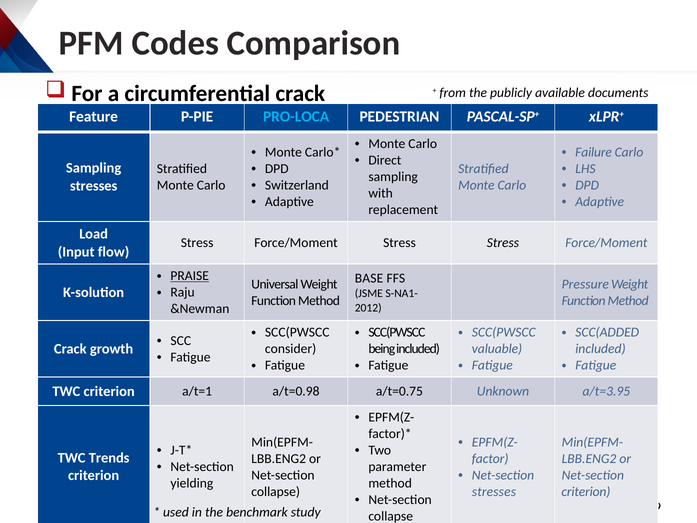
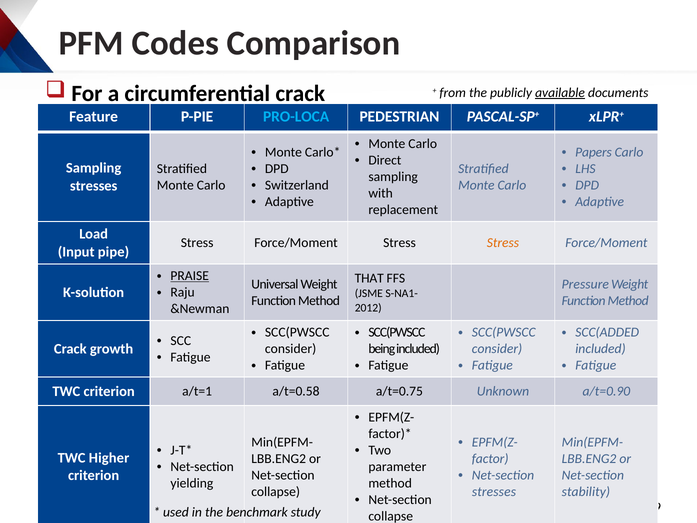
available underline: none -> present (560, 93)
Failure: Failure -> Papers (594, 152)
Stress colour: black -> orange (503, 243)
flow: flow -> pipe (114, 252)
BASE: BASE -> THAT (369, 278)
valuable: valuable -> consider (497, 349)
a/t=0.98: a/t=0.98 -> a/t=0.58 (296, 391)
a/t=3.95: a/t=3.95 -> a/t=0.90 (606, 391)
Trends: Trends -> Higher (109, 458)
criterion: criterion -> stability (586, 491)
